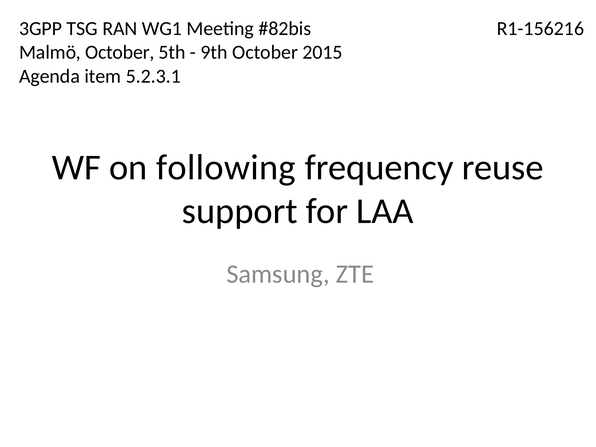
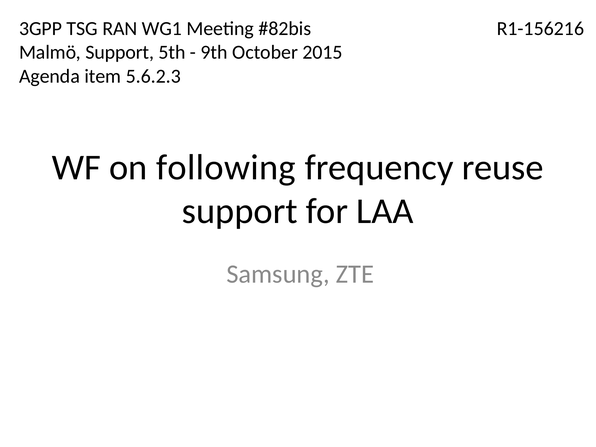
Malmö October: October -> Support (120, 52)
5.2.3.1: 5.2.3.1 -> 5.6.2.3 (153, 76)
